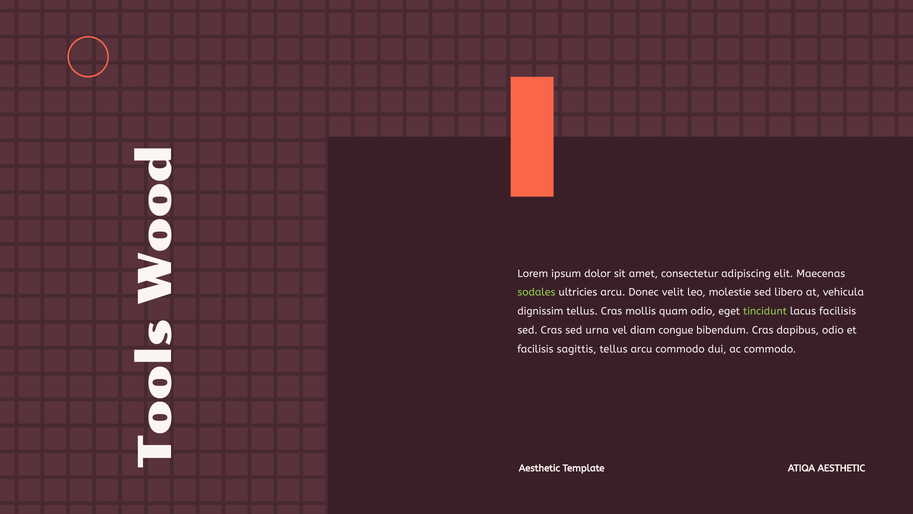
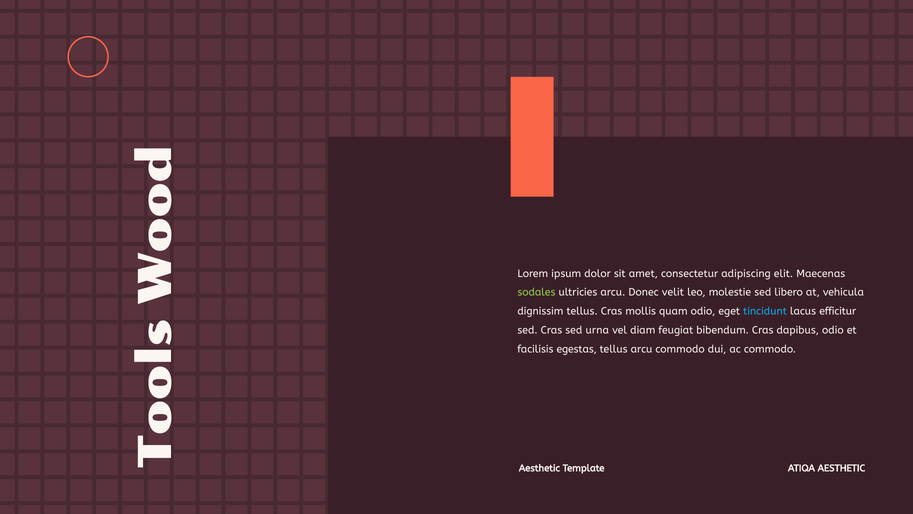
tincidunt colour: light green -> light blue (765, 311)
lacus facilisis: facilisis -> efficitur (838, 311)
congue: congue -> feugiat (676, 330)
sagittis: sagittis -> egestas (577, 349)
